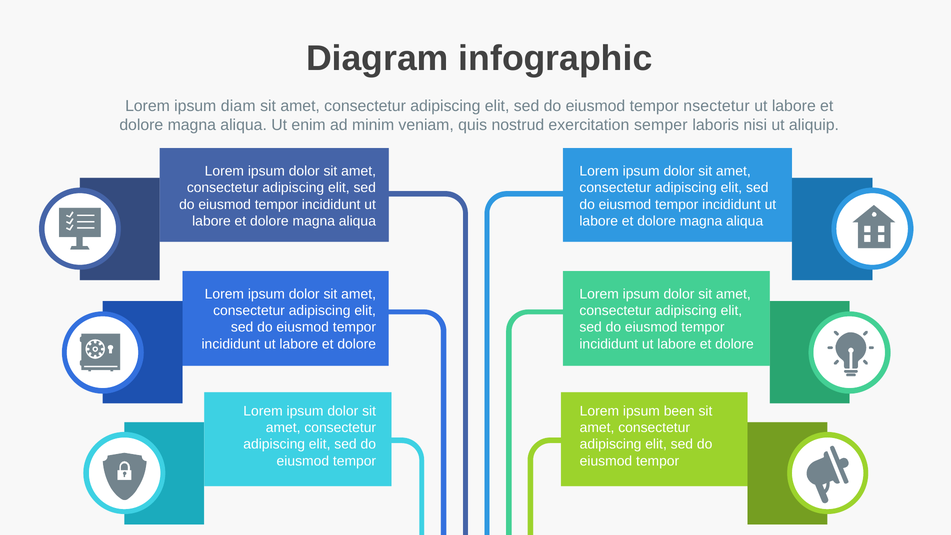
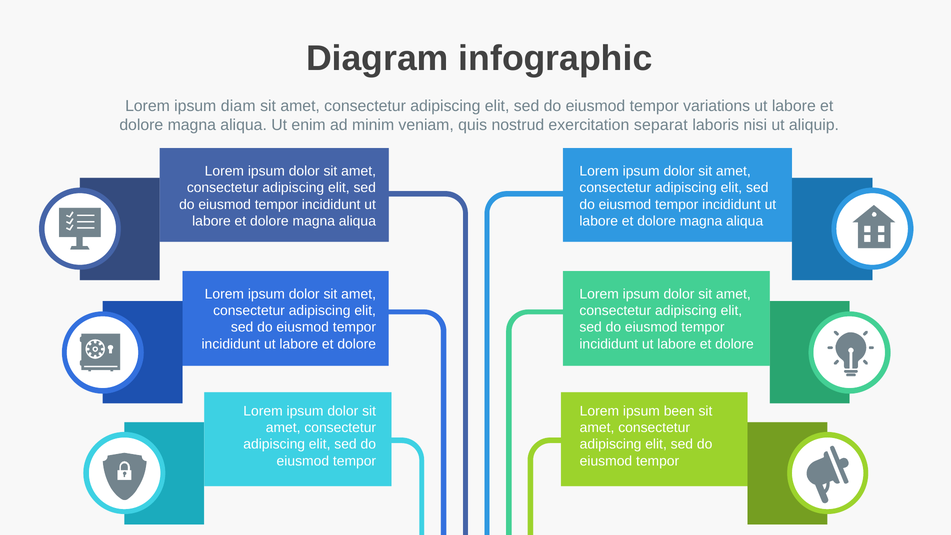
nsectetur: nsectetur -> variations (717, 106)
semper: semper -> separat (661, 125)
